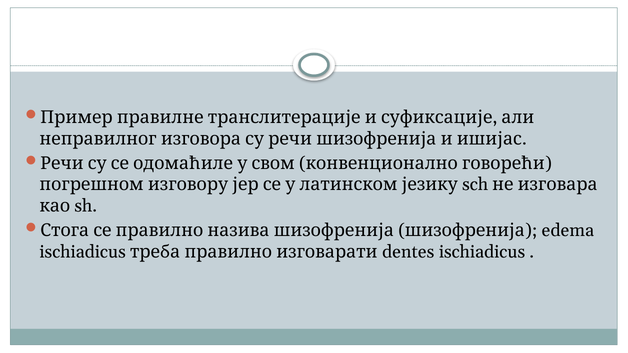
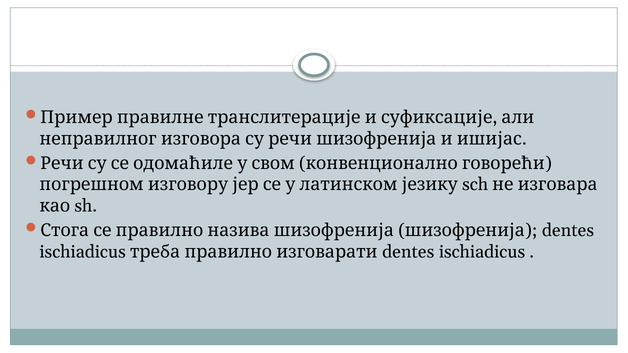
edema: edema -> dentes (568, 231)
